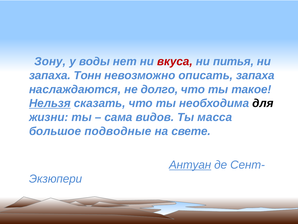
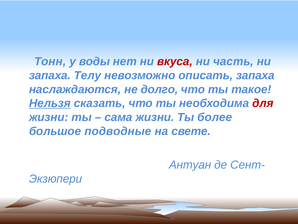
Зону: Зону -> Тонн (50, 61)
питья: питья -> часть (233, 61)
Тонн: Тонн -> Телу (88, 75)
для colour: black -> red (263, 103)
сама видов: видов -> жизни (155, 117)
масса: масса -> более (215, 117)
Антуан underline: present -> none (190, 165)
